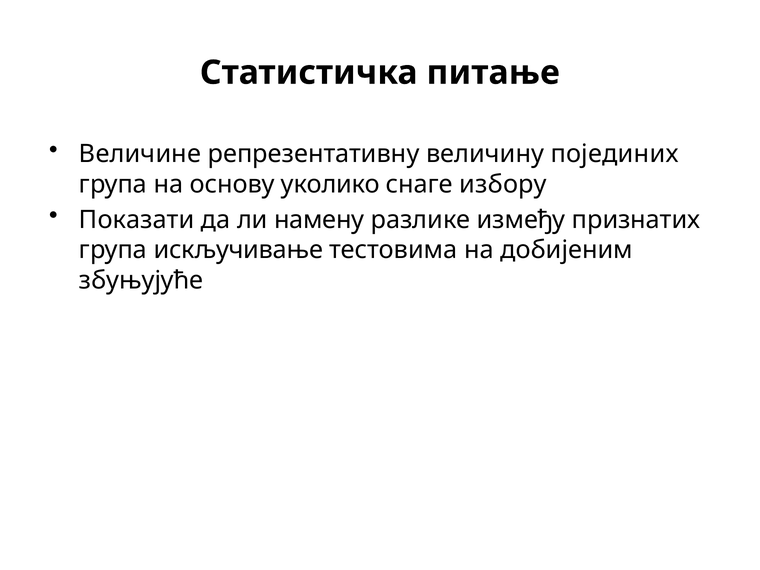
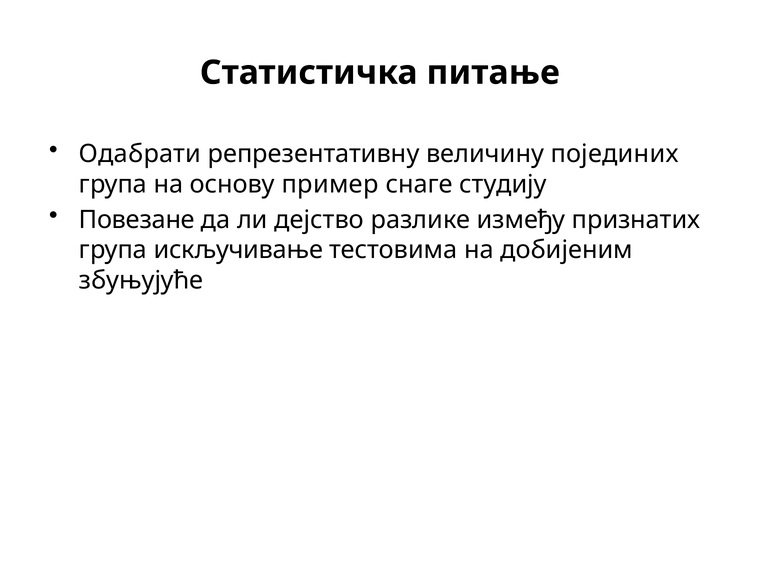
Величине: Величине -> Одабрати (140, 154)
уколико: уколико -> пример (330, 184)
избору: избору -> студију (503, 184)
Показати: Показати -> Повезане (137, 220)
намену: намену -> дејство (319, 220)
